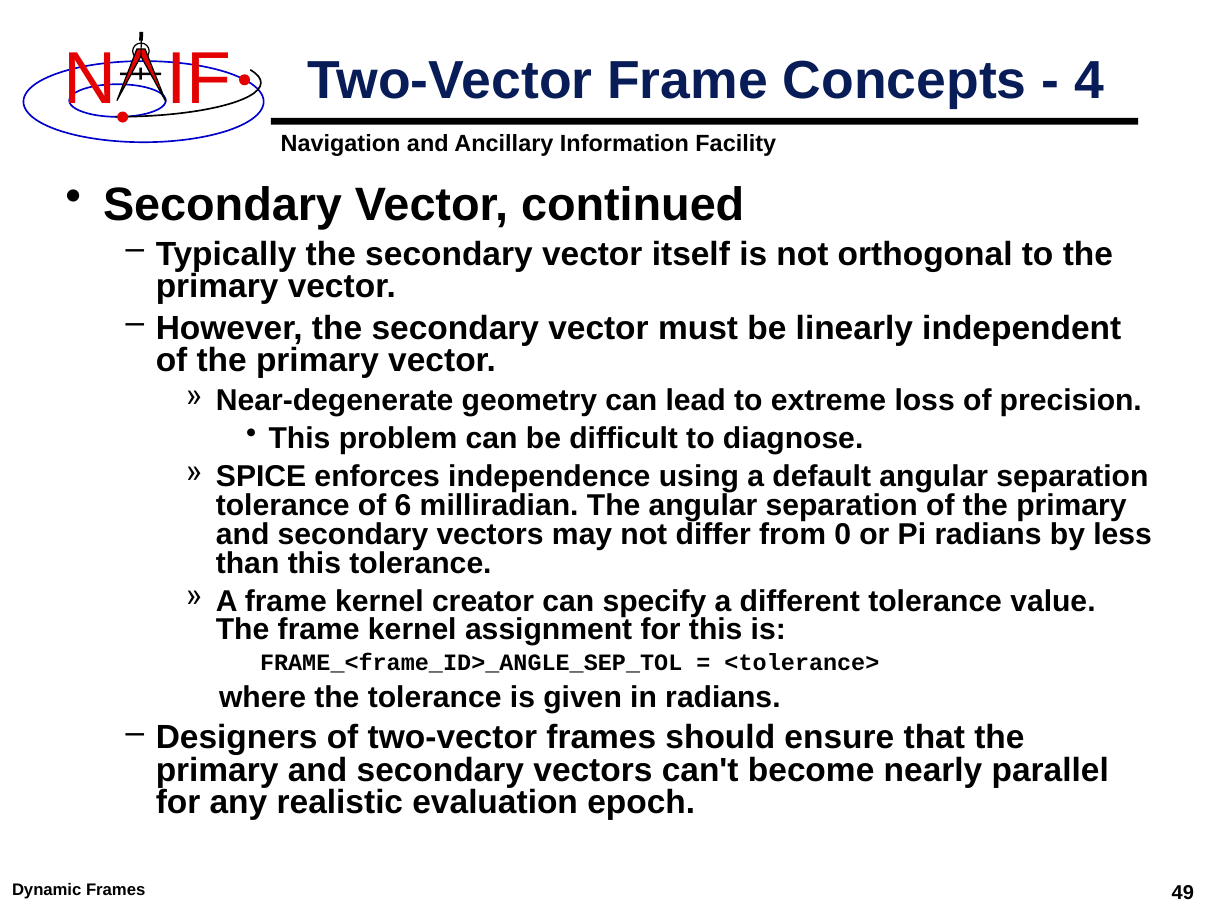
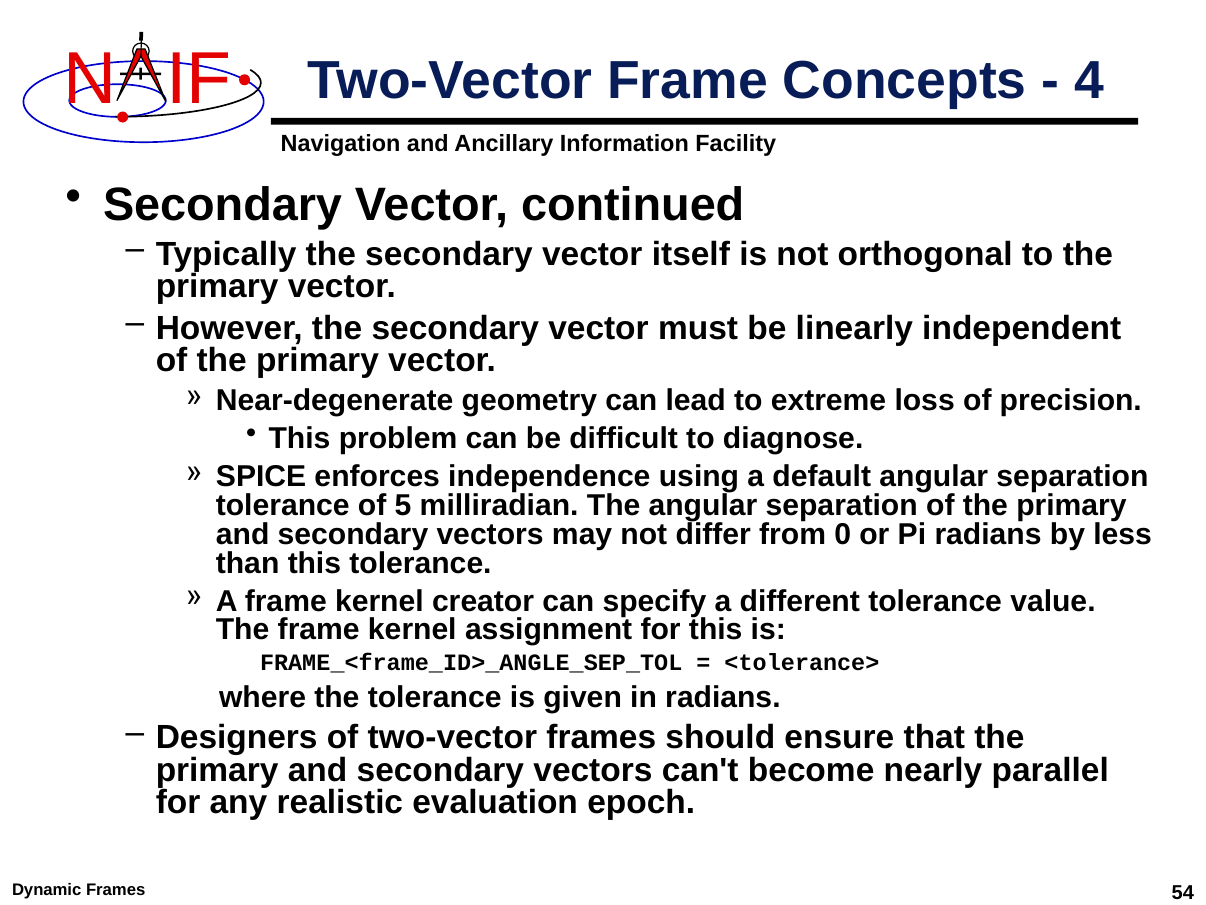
6: 6 -> 5 (403, 505)
49: 49 -> 54 (1183, 893)
